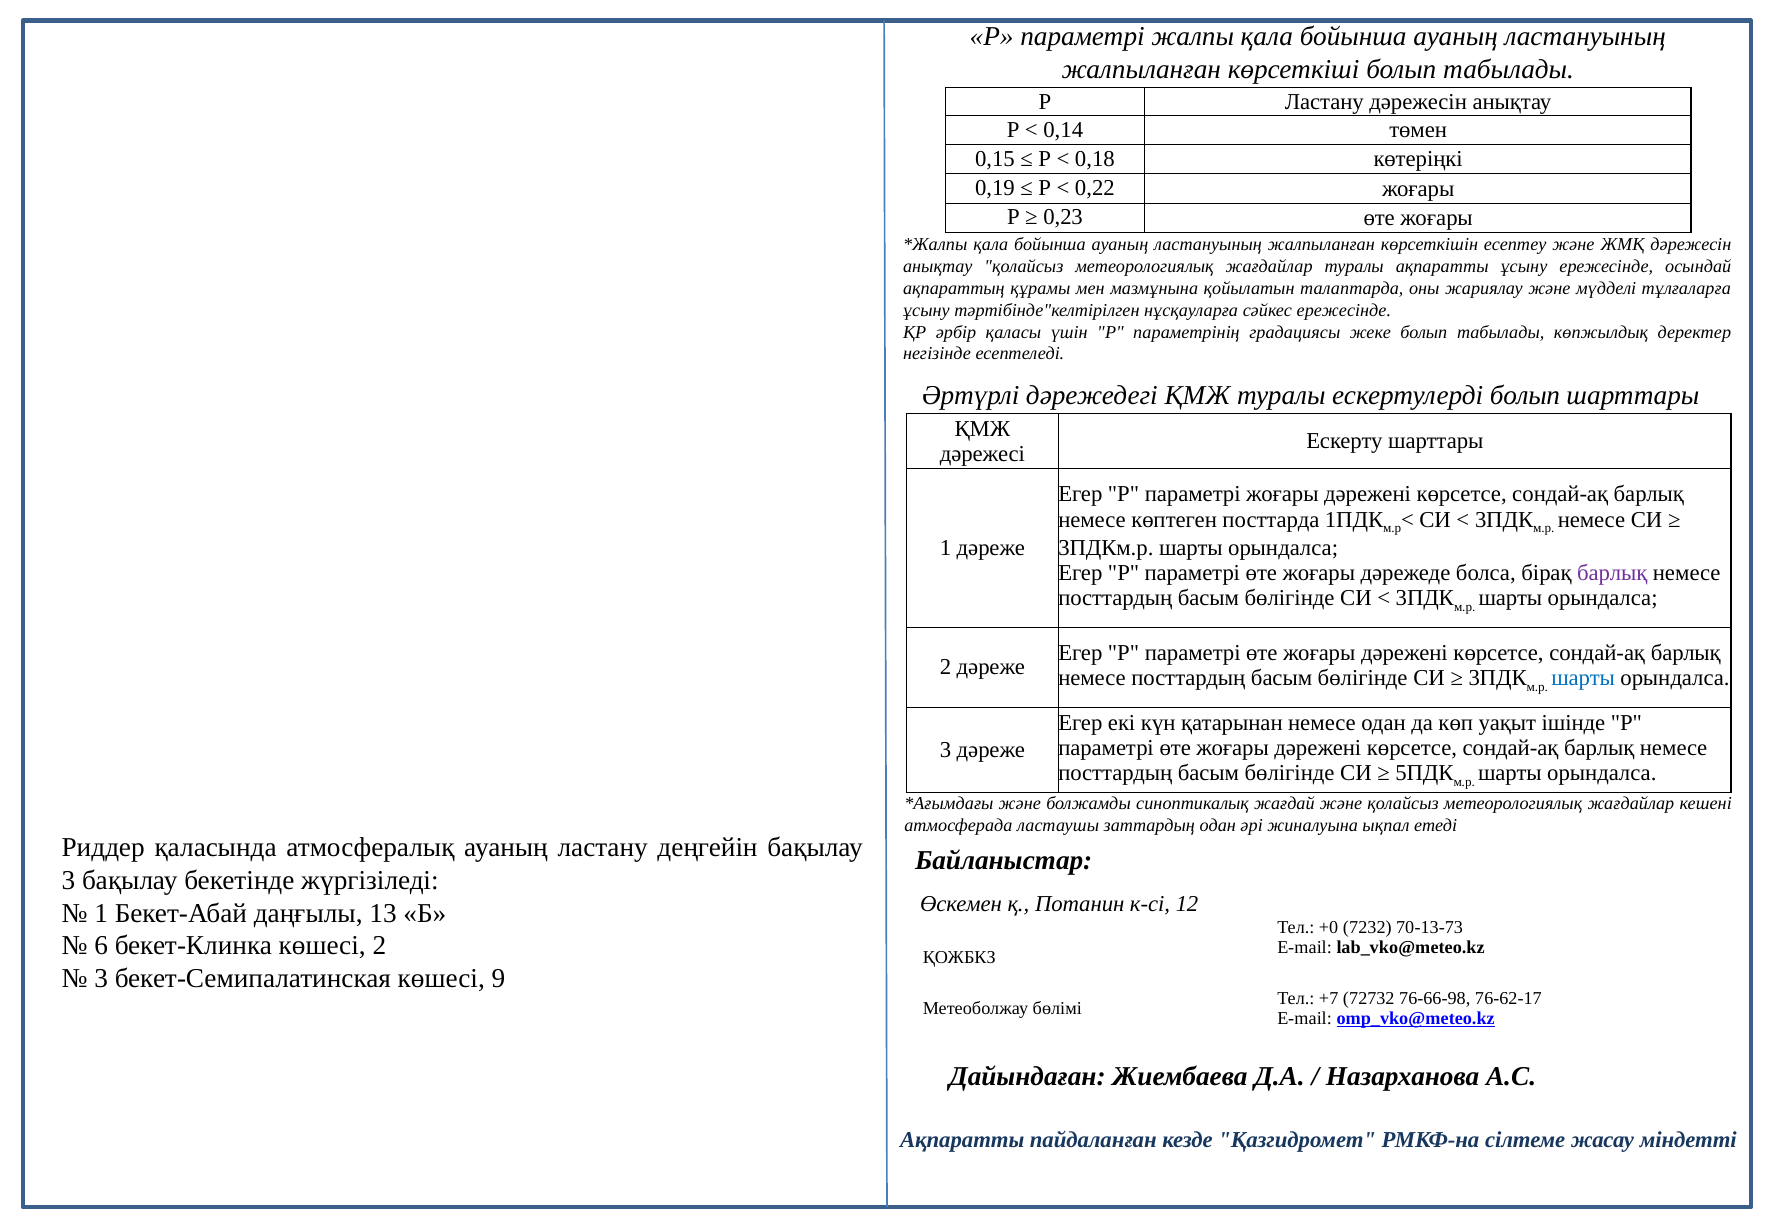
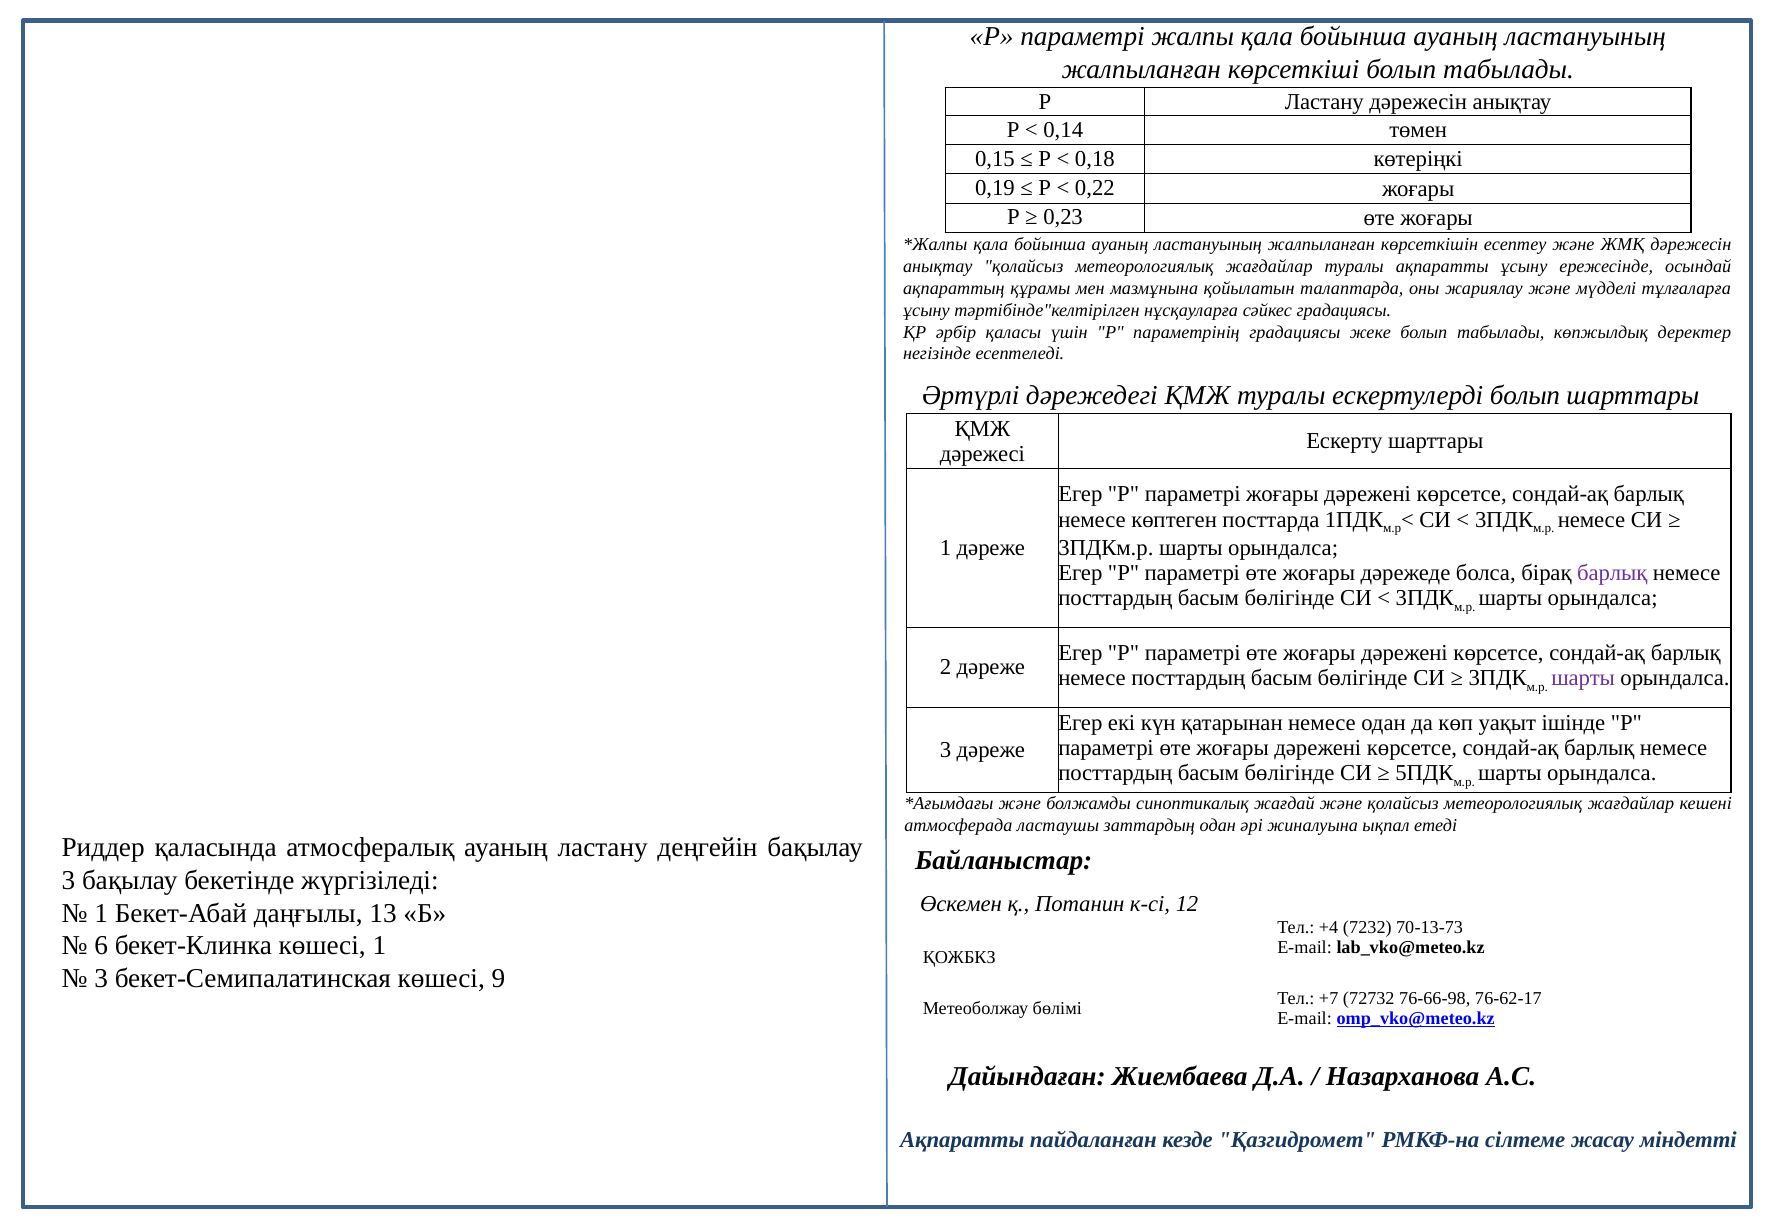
сәйкес ережесінде: ережесінде -> градациясы (1344, 310)
шарты colour: blue -> purple (1583, 678)
+0: +0 -> +4 (1329, 928)
көшесі 2: 2 -> 1 (379, 946)
